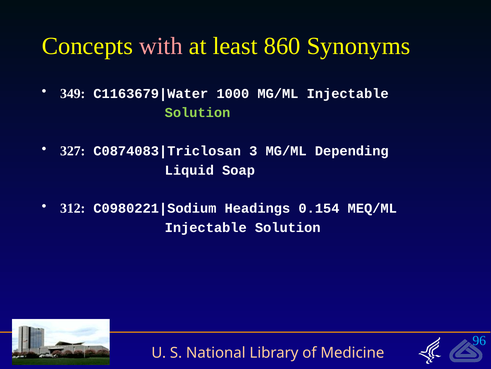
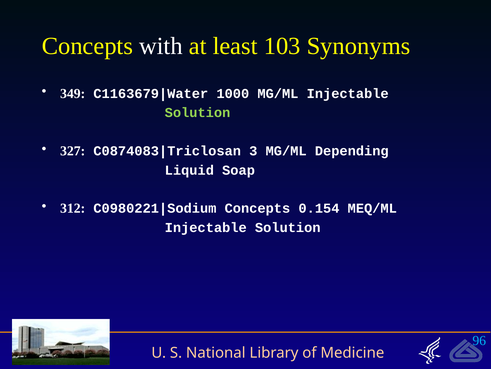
with colour: pink -> white (161, 46)
860: 860 -> 103 (282, 46)
Headings: Headings -> Concepts (257, 208)
